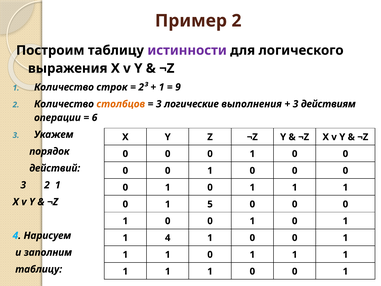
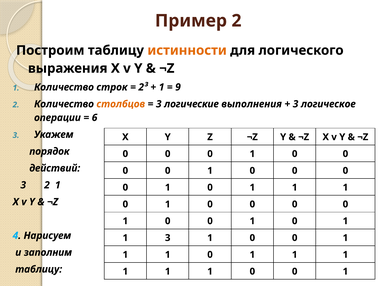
истинности colour: purple -> orange (187, 50)
действиям: действиям -> логическое (328, 104)
5: 5 -> 0 (210, 204)
1 4: 4 -> 3 (168, 238)
